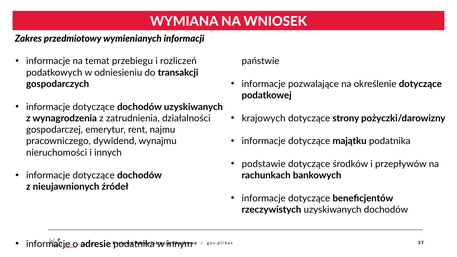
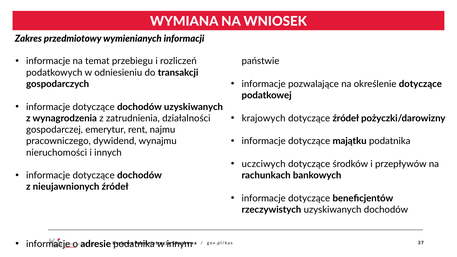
dotyczące strony: strony -> źródeł (346, 118)
podstawie: podstawie -> uczciwych (264, 164)
